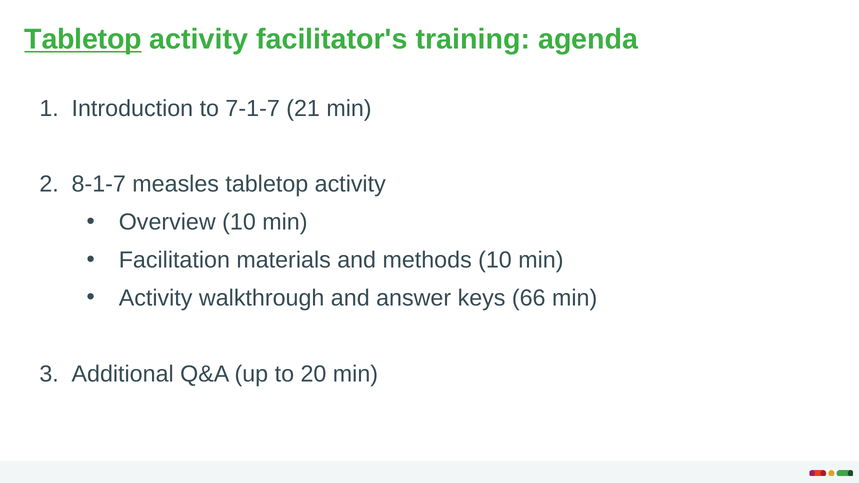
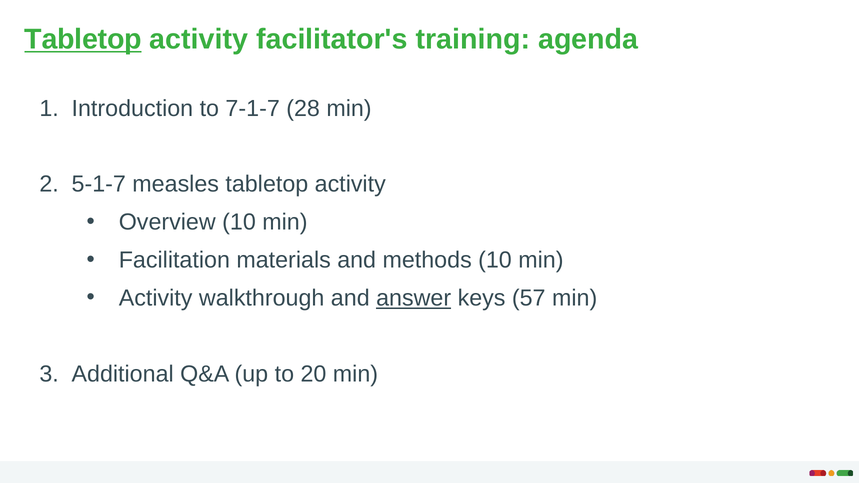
21: 21 -> 28 (303, 108)
8-1-7: 8-1-7 -> 5-1-7 (99, 184)
answer underline: none -> present (414, 298)
66: 66 -> 57 (529, 298)
